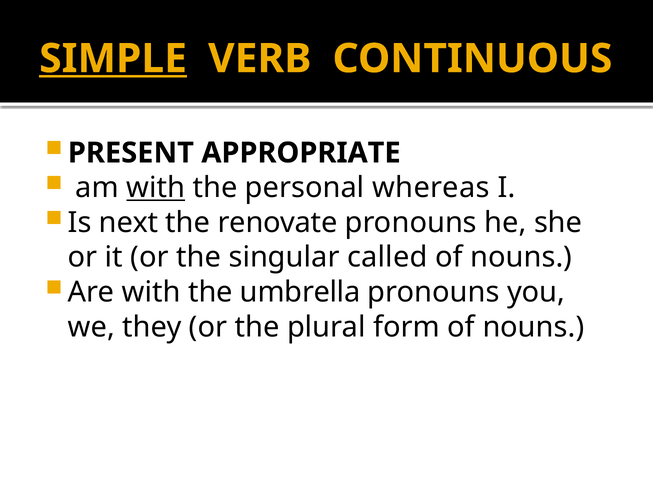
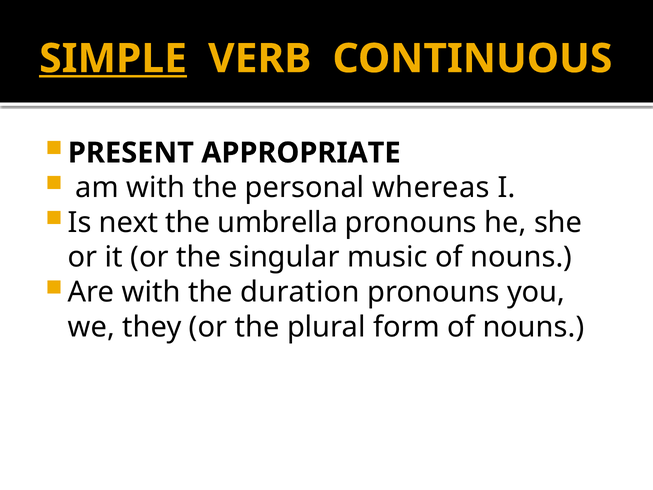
with underline: present -> none (156, 188)
renovate: renovate -> umbrella (278, 222)
called: called -> music (387, 257)
umbrella: umbrella -> duration (300, 292)
